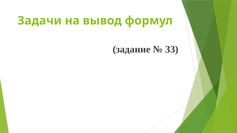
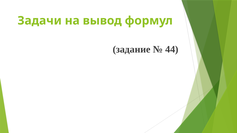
33: 33 -> 44 (172, 49)
